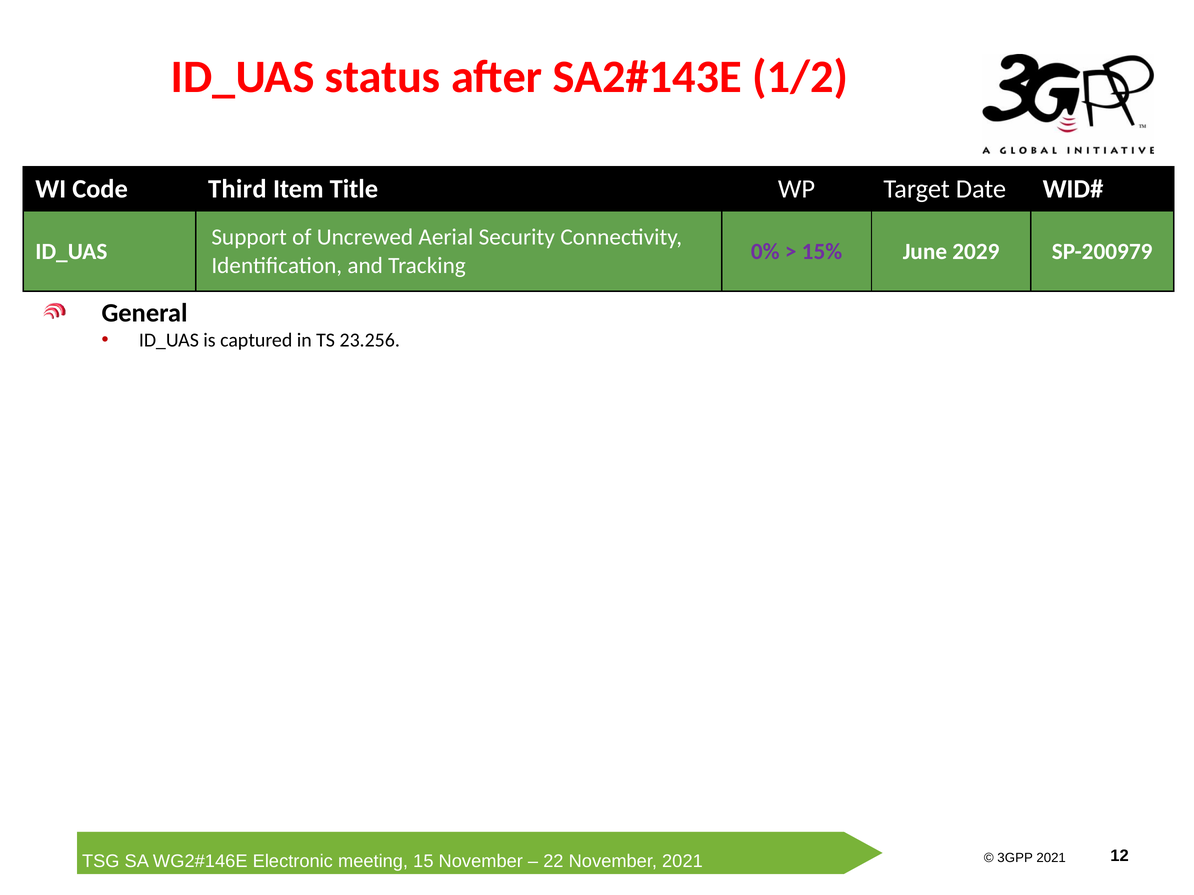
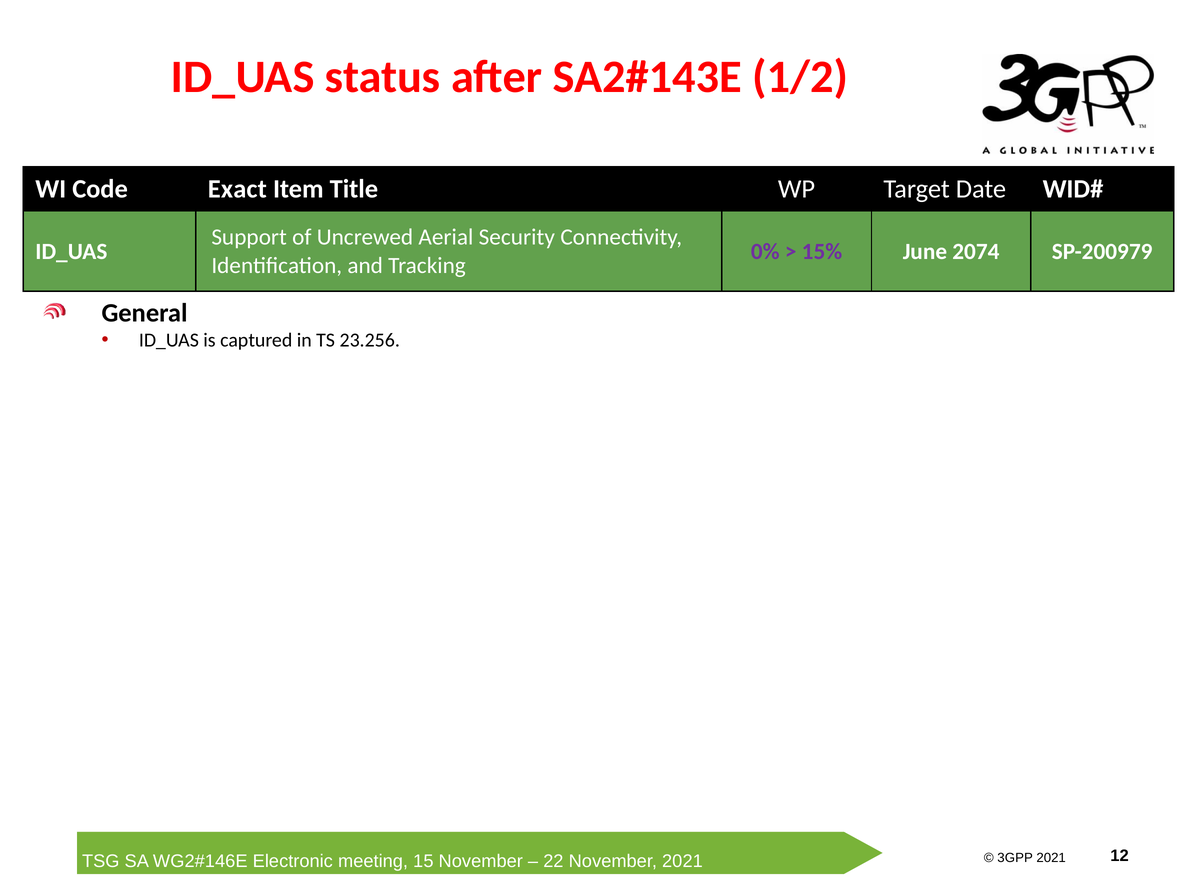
Third: Third -> Exact (237, 189)
2029: 2029 -> 2074 (976, 251)
